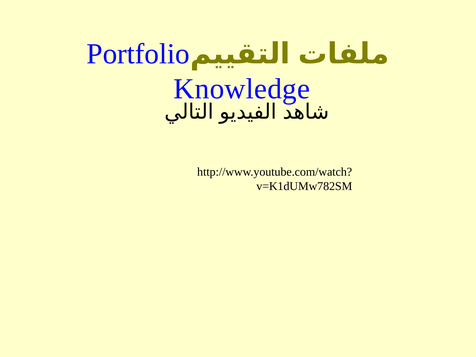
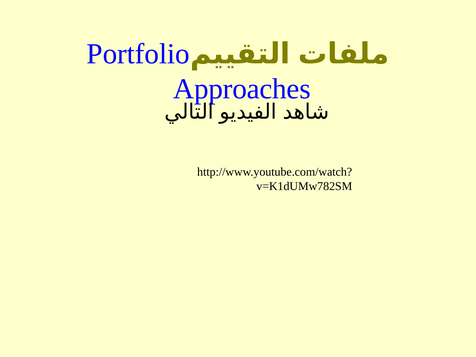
Knowledge: Knowledge -> Approaches (242, 89)
